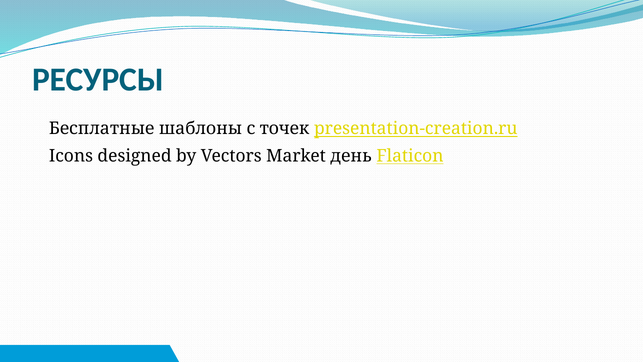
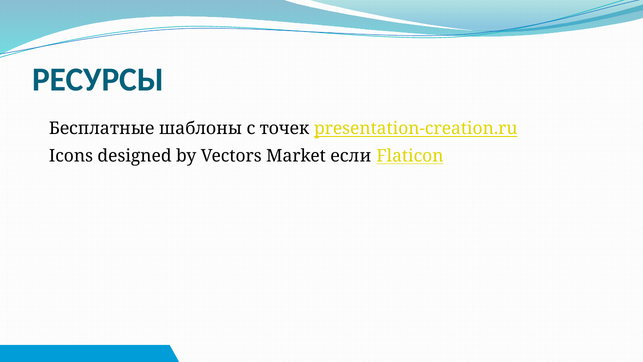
день: день -> если (351, 156)
